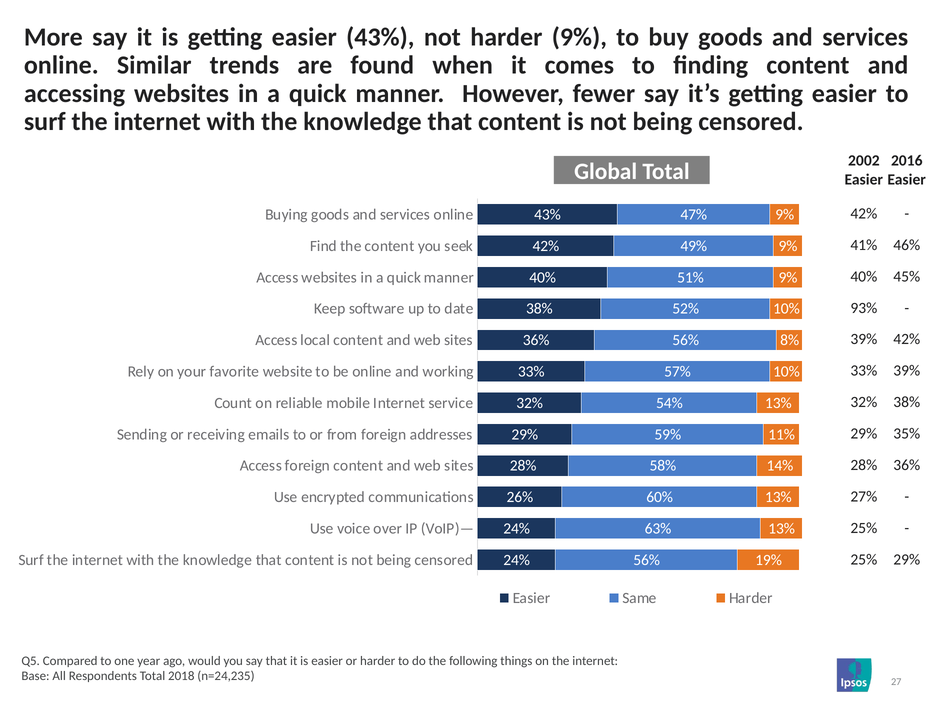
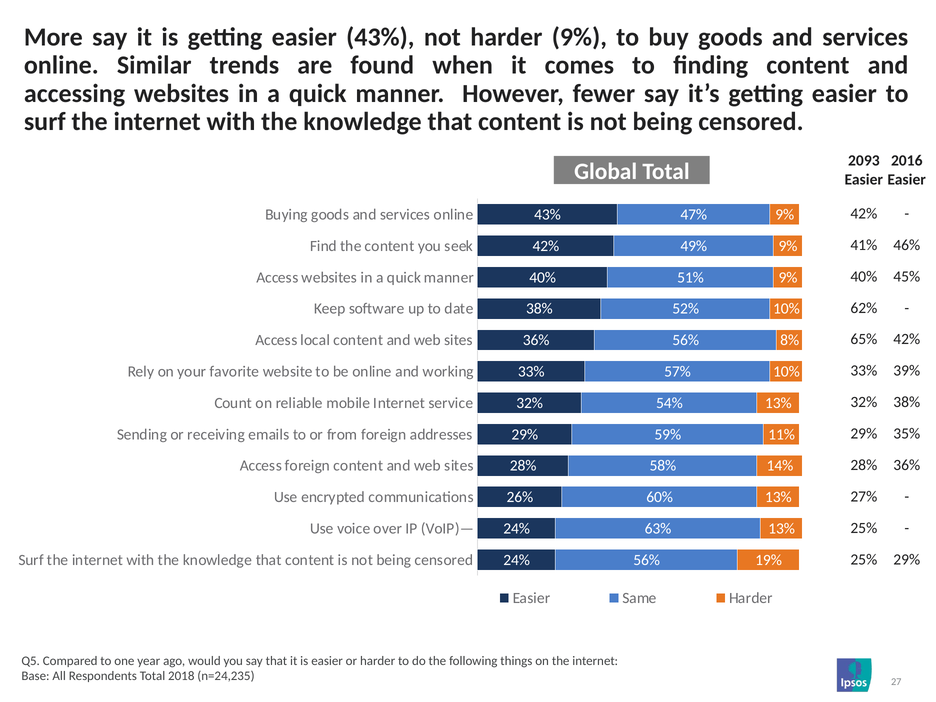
2002: 2002 -> 2093 (864, 161)
93%: 93% -> 62% (864, 308)
39%: 39% -> 65% (864, 339)
